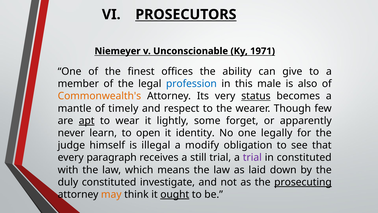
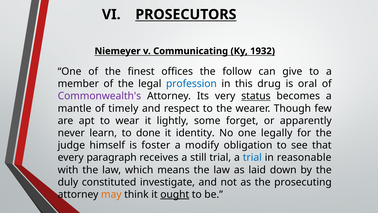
Unconscionable: Unconscionable -> Communicating (191, 51)
1971: 1971 -> 1932 (263, 51)
ability: ability -> follow (237, 71)
male: male -> drug (269, 84)
also: also -> oral (308, 84)
Commonwealth's colour: orange -> purple (99, 96)
apt underline: present -> none (87, 120)
open: open -> done (148, 133)
illegal: illegal -> foster (156, 145)
trial colour: purple -> blue (252, 157)
in constituted: constituted -> reasonable (304, 157)
prosecuting underline: present -> none (303, 182)
